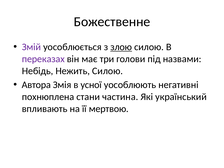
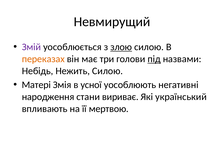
Божественне: Божественне -> Невмирущий (112, 22)
переказах colour: purple -> orange (43, 59)
під underline: none -> present (154, 59)
Автора: Автора -> Матері (36, 85)
похнюплена: похнюплена -> народження (48, 97)
частина: частина -> вириває (120, 97)
